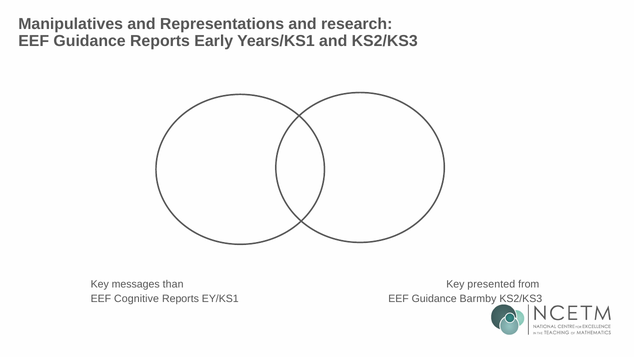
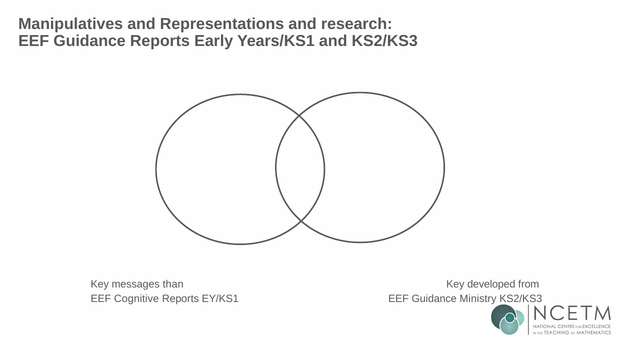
presented: presented -> developed (491, 284)
Barmby: Barmby -> Ministry (478, 299)
